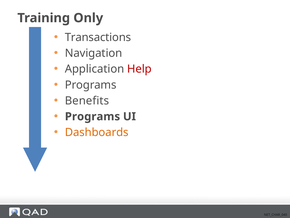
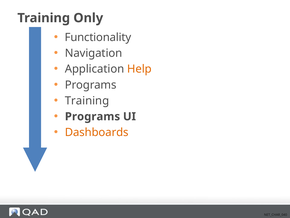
Transactions: Transactions -> Functionality (98, 37)
Help colour: red -> orange (139, 69)
Benefits: Benefits -> Training (87, 100)
